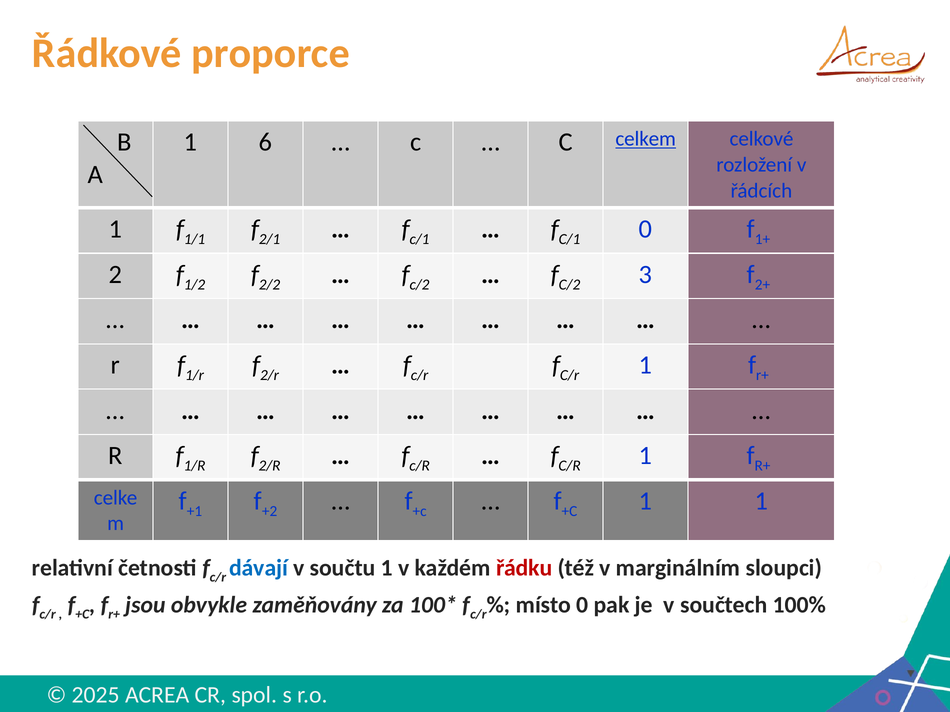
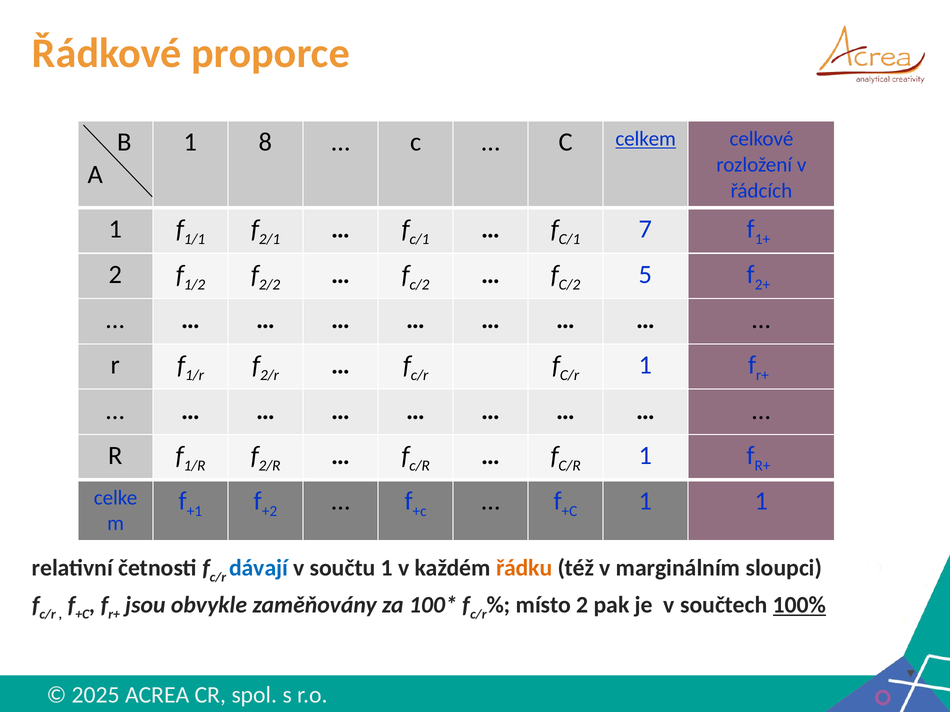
6: 6 -> 8 (266, 142)
0: 0 -> 7 (646, 229)
3: 3 -> 5 (646, 275)
řádku colour: red -> orange (524, 568)
místo 0: 0 -> 2 (582, 606)
100% underline: none -> present (800, 606)
